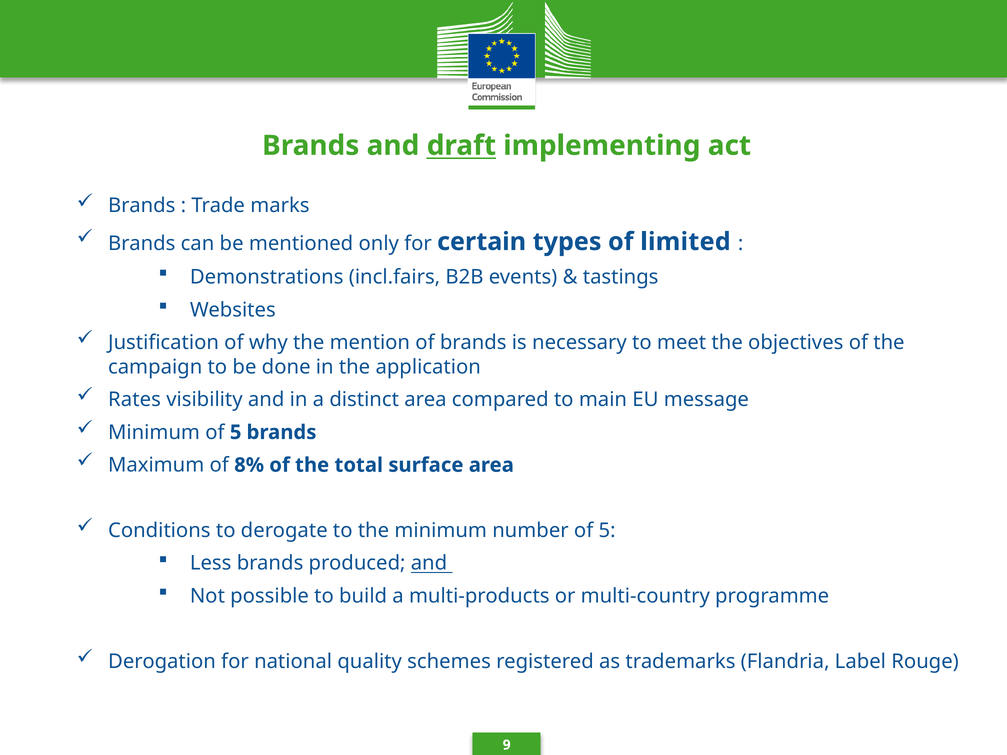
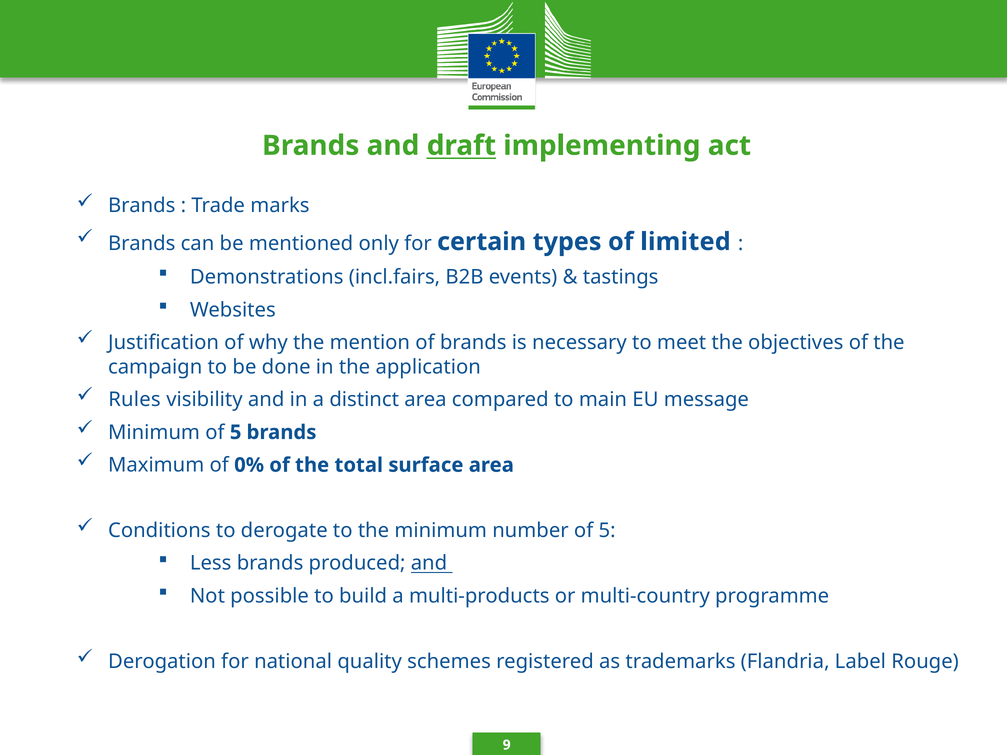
Rates: Rates -> Rules (134, 400)
8%: 8% -> 0% (249, 465)
